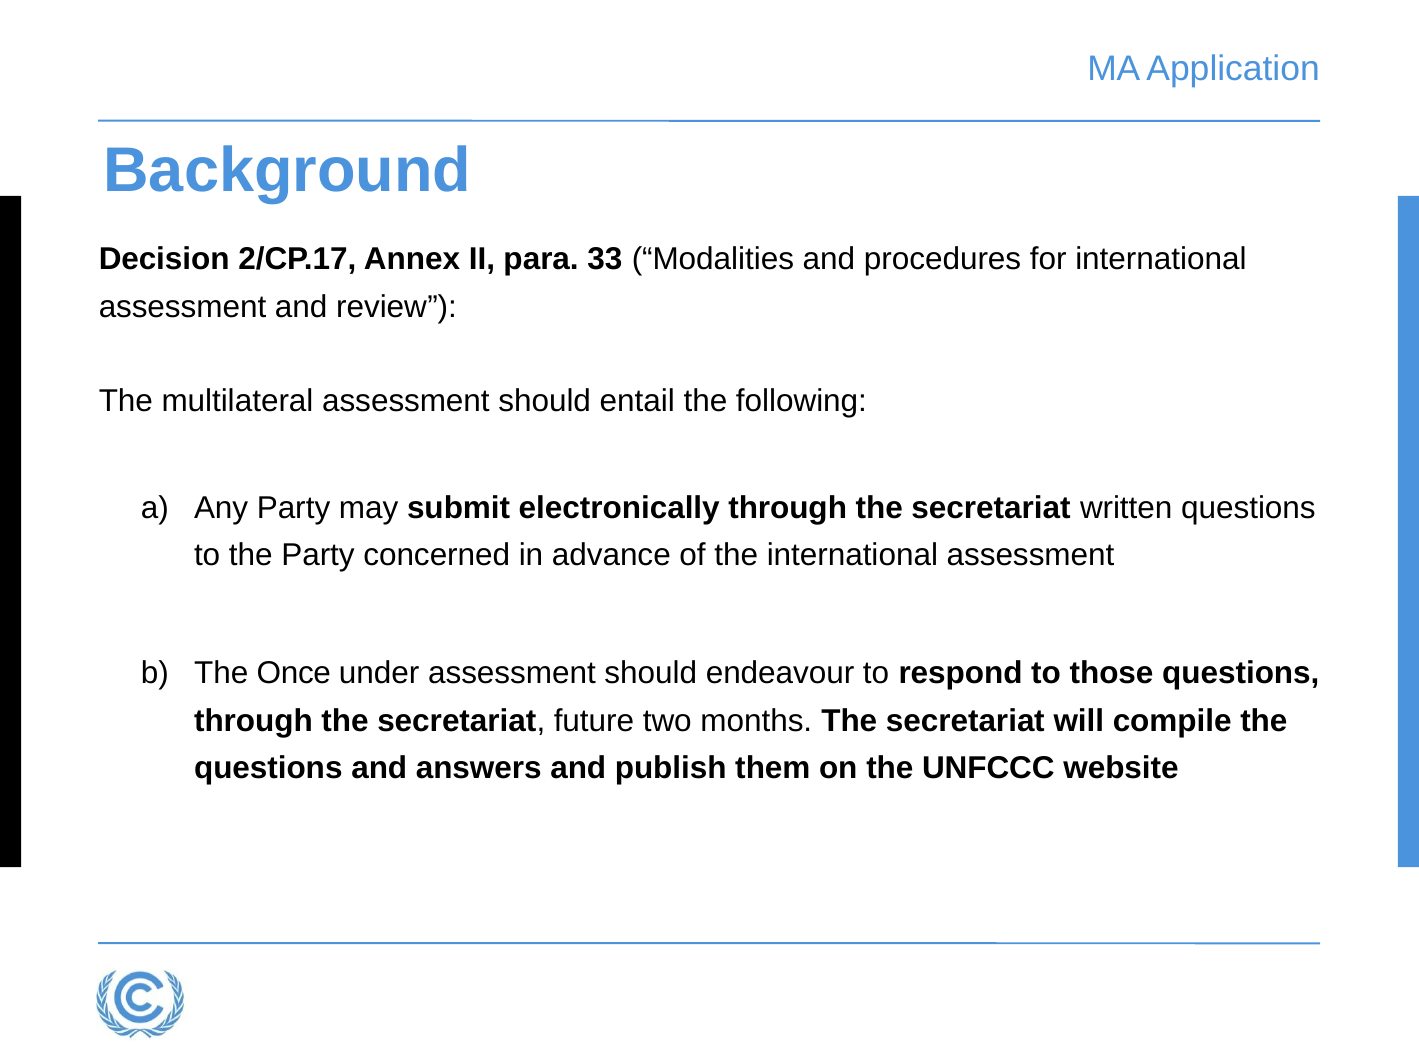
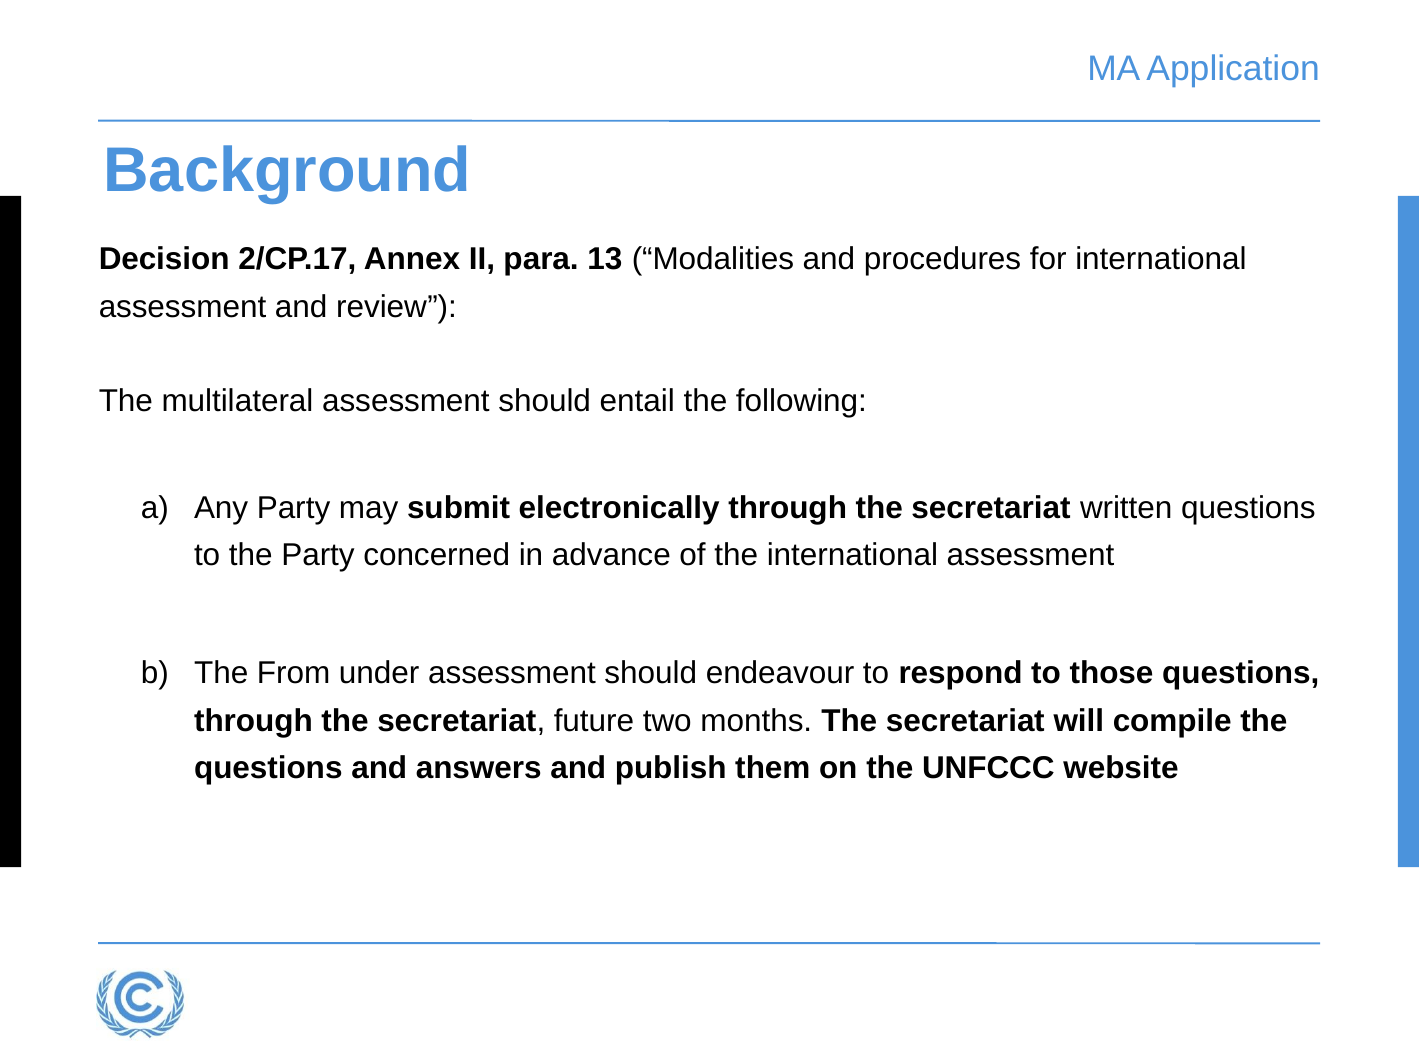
33: 33 -> 13 (605, 259)
Once: Once -> From (294, 674)
